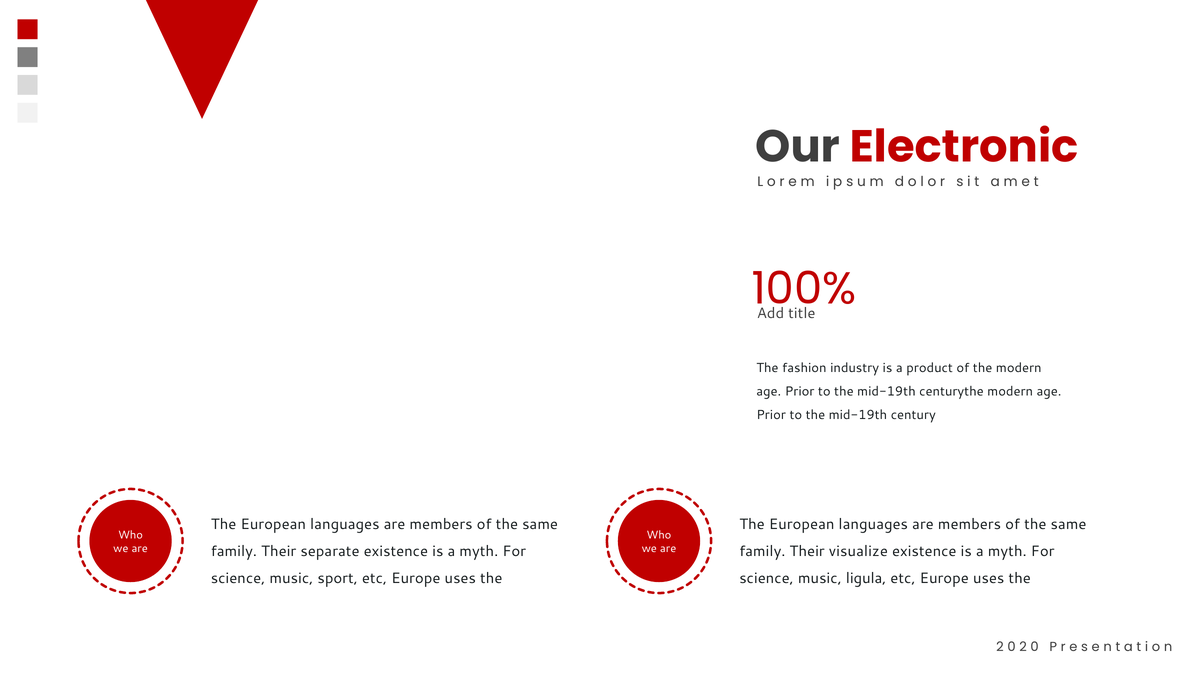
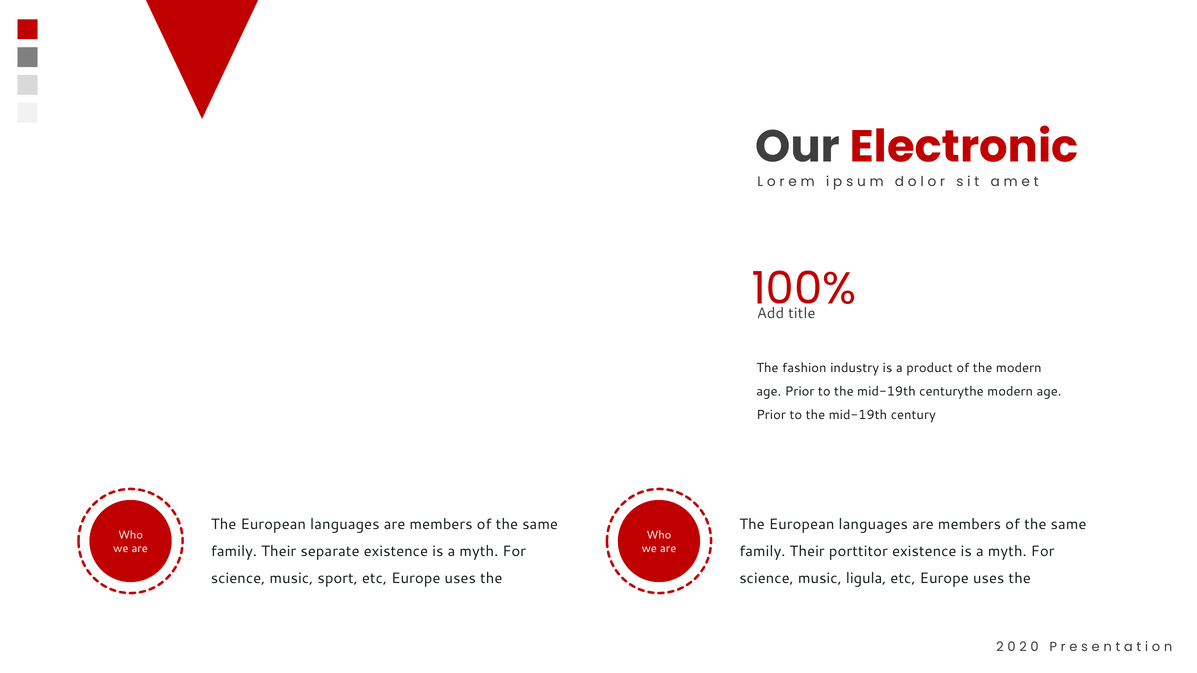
visualize: visualize -> porttitor (858, 552)
